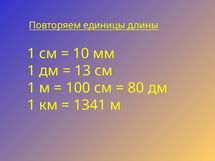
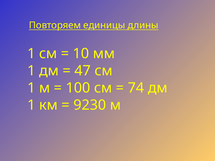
13: 13 -> 47 (83, 71)
80: 80 -> 74 (136, 88)
1341: 1341 -> 9230 (90, 105)
